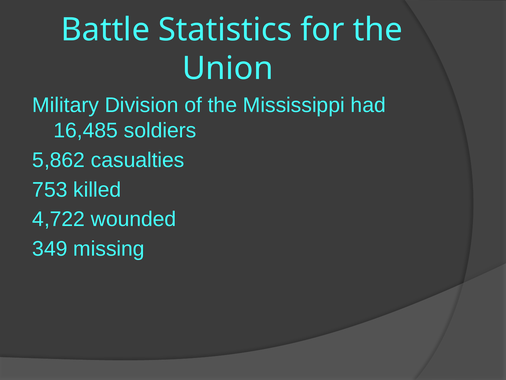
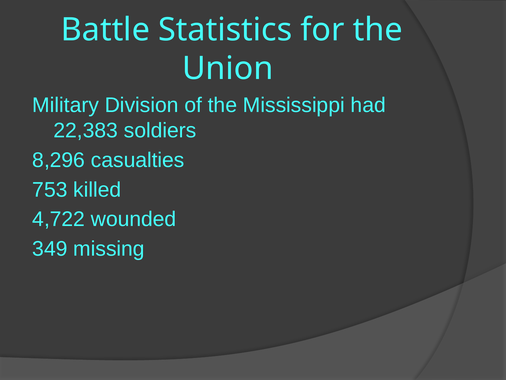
16,485: 16,485 -> 22,383 (86, 130)
5,862: 5,862 -> 8,296 (59, 160)
